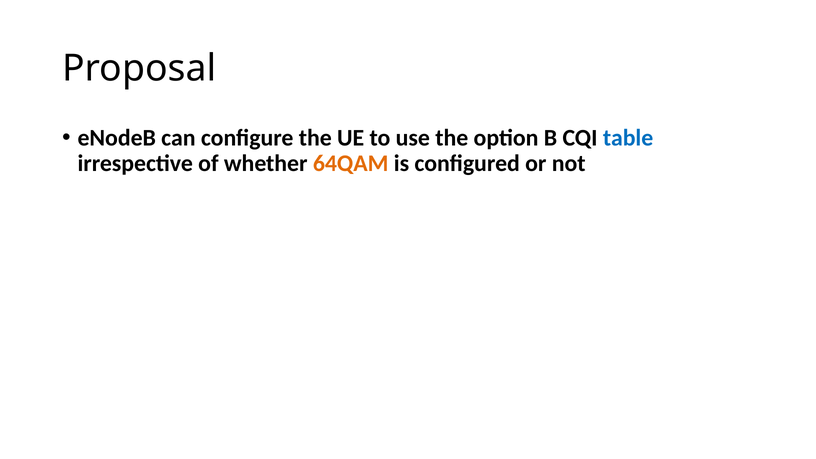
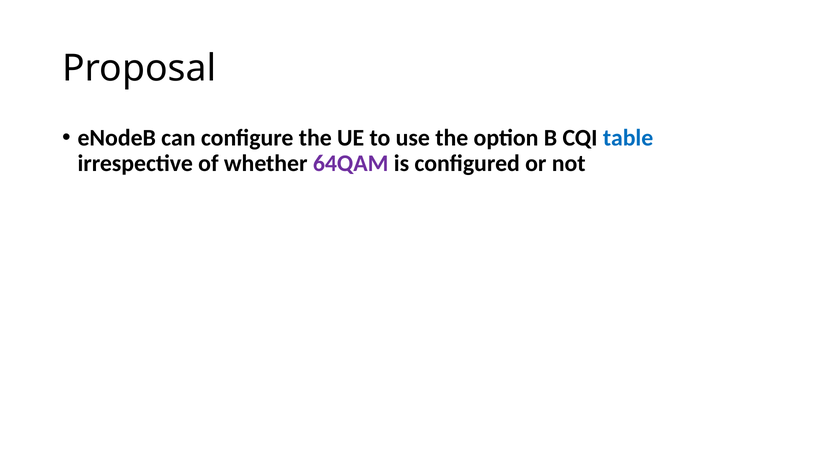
64QAM colour: orange -> purple (351, 164)
